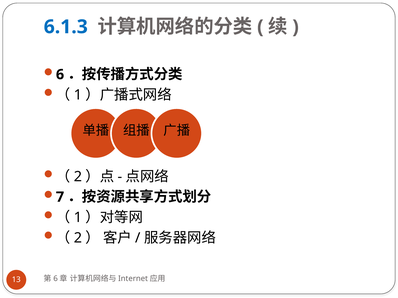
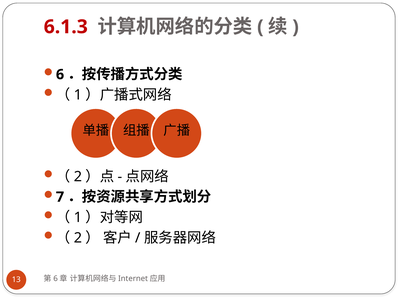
6.1.3 colour: blue -> red (66, 27)
